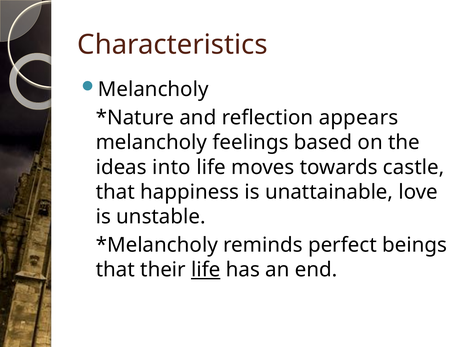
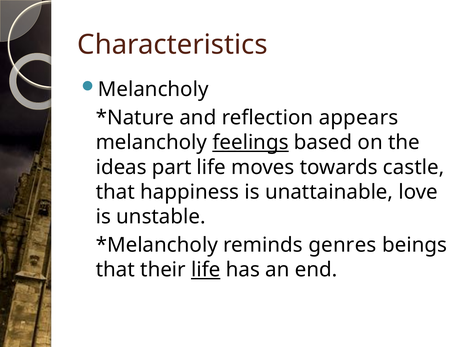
feelings underline: none -> present (250, 143)
into: into -> part (172, 167)
perfect: perfect -> genres (342, 245)
